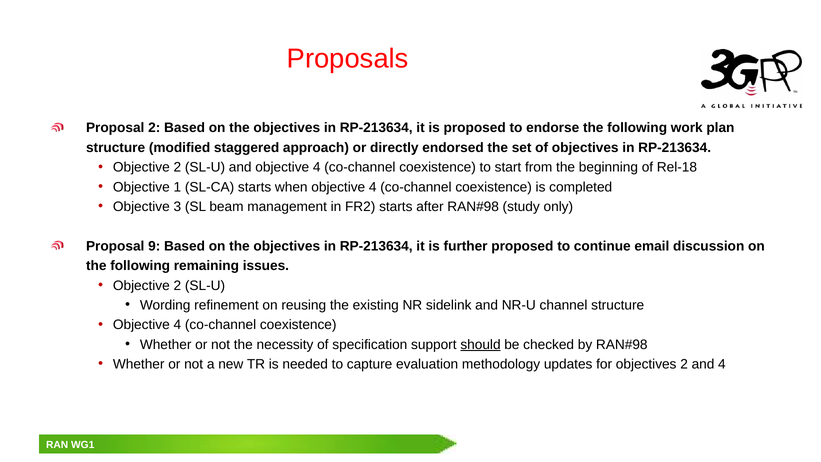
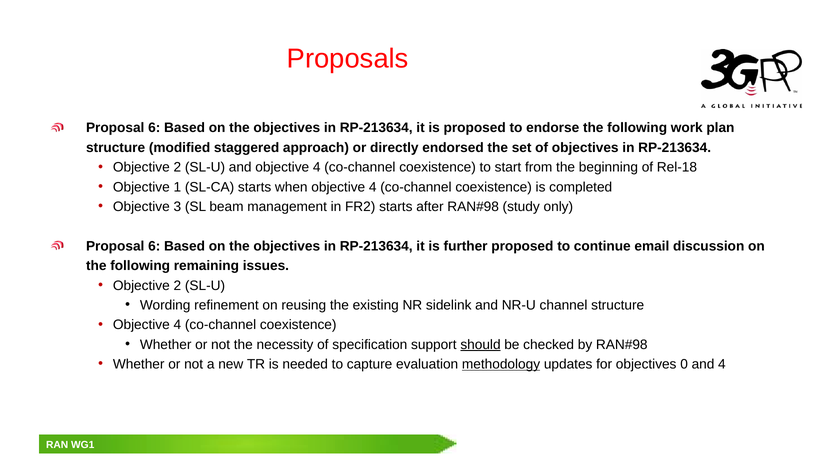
2: 2 -> 6 (154, 128)
9: 9 -> 6 (154, 246)
methodology underline: none -> present (501, 364)
objectives 2: 2 -> 0 (684, 364)
